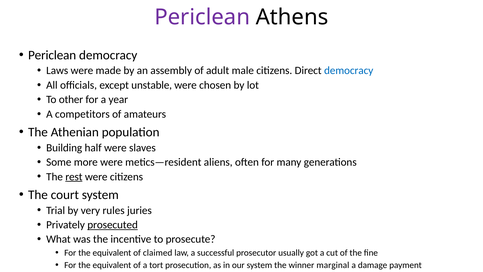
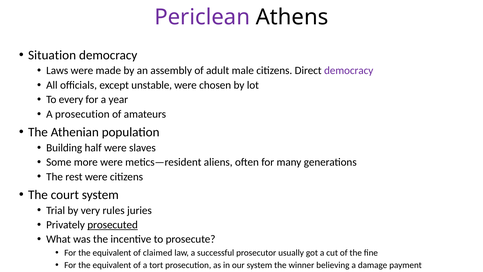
Periclean: Periclean -> Situation (52, 55)
democracy colour: blue -> purple (349, 71)
other: other -> every (71, 100)
A competitors: competitors -> prosecution (82, 114)
rest underline: present -> none (74, 177)
marginal: marginal -> believing (333, 265)
